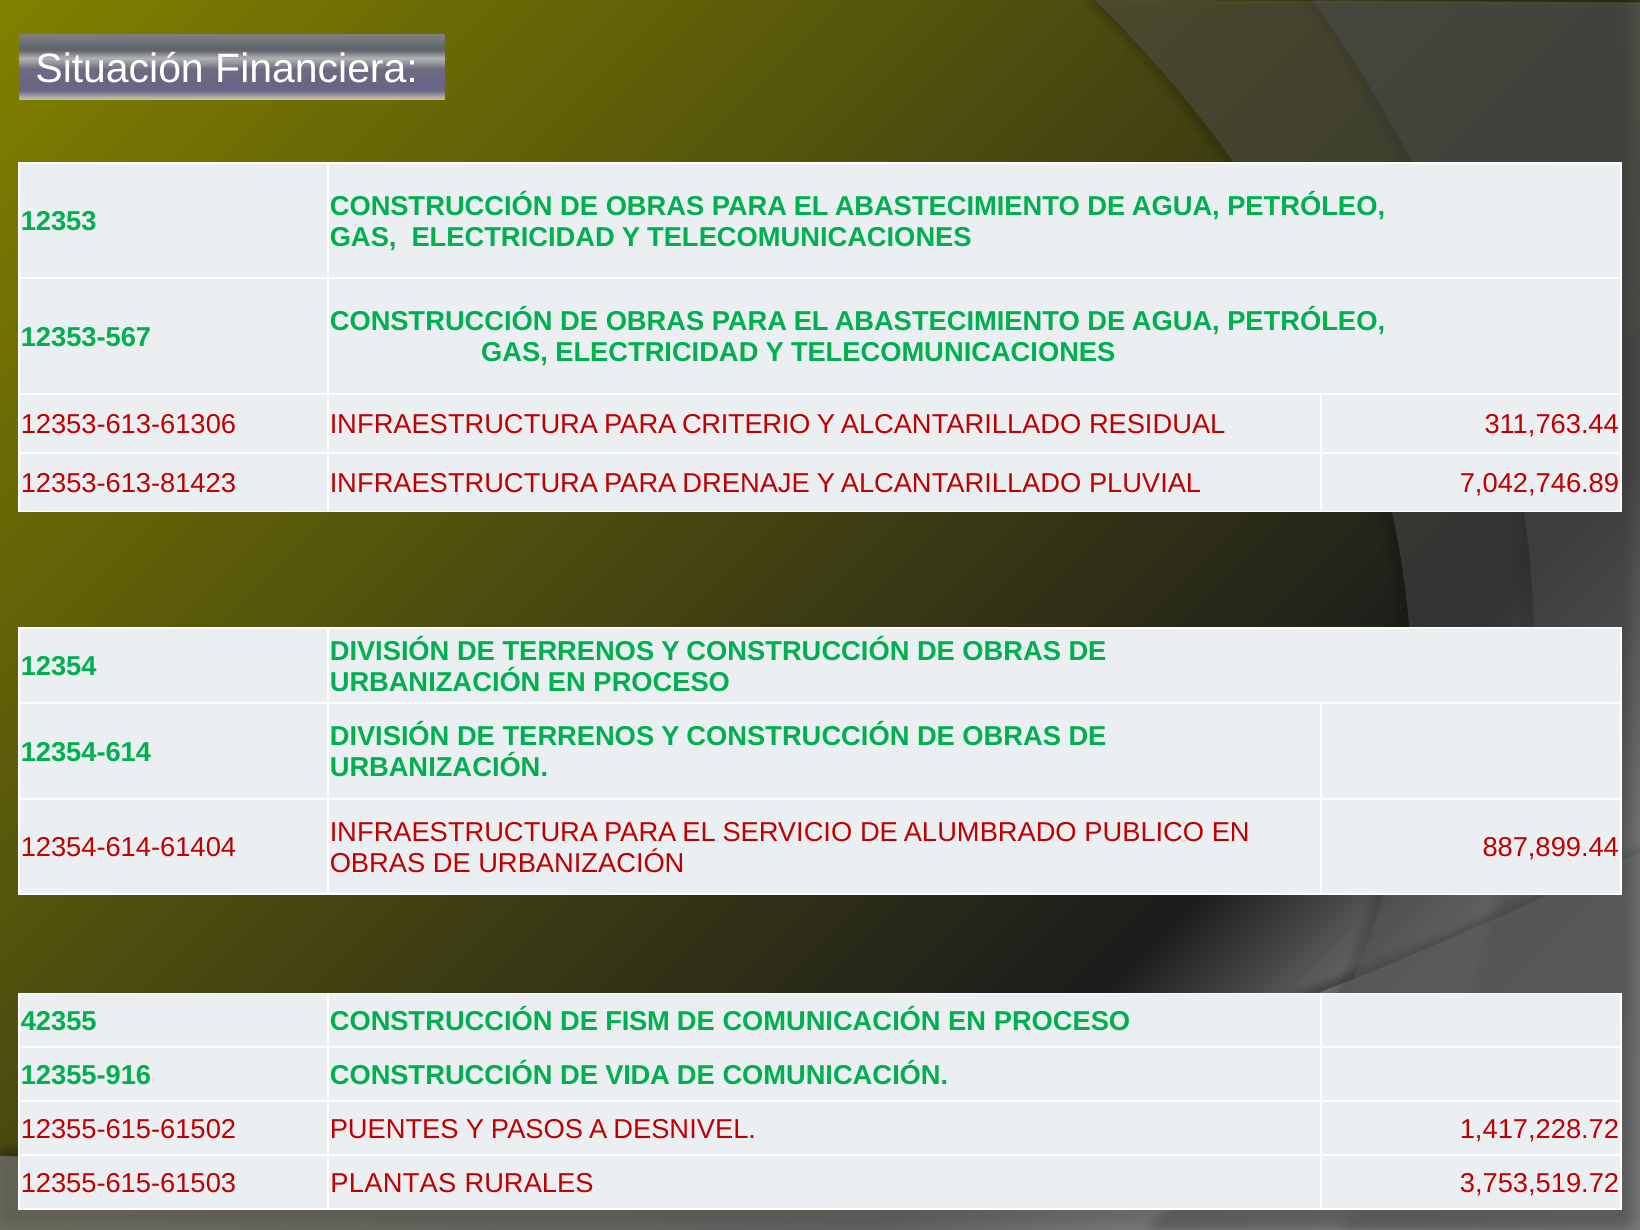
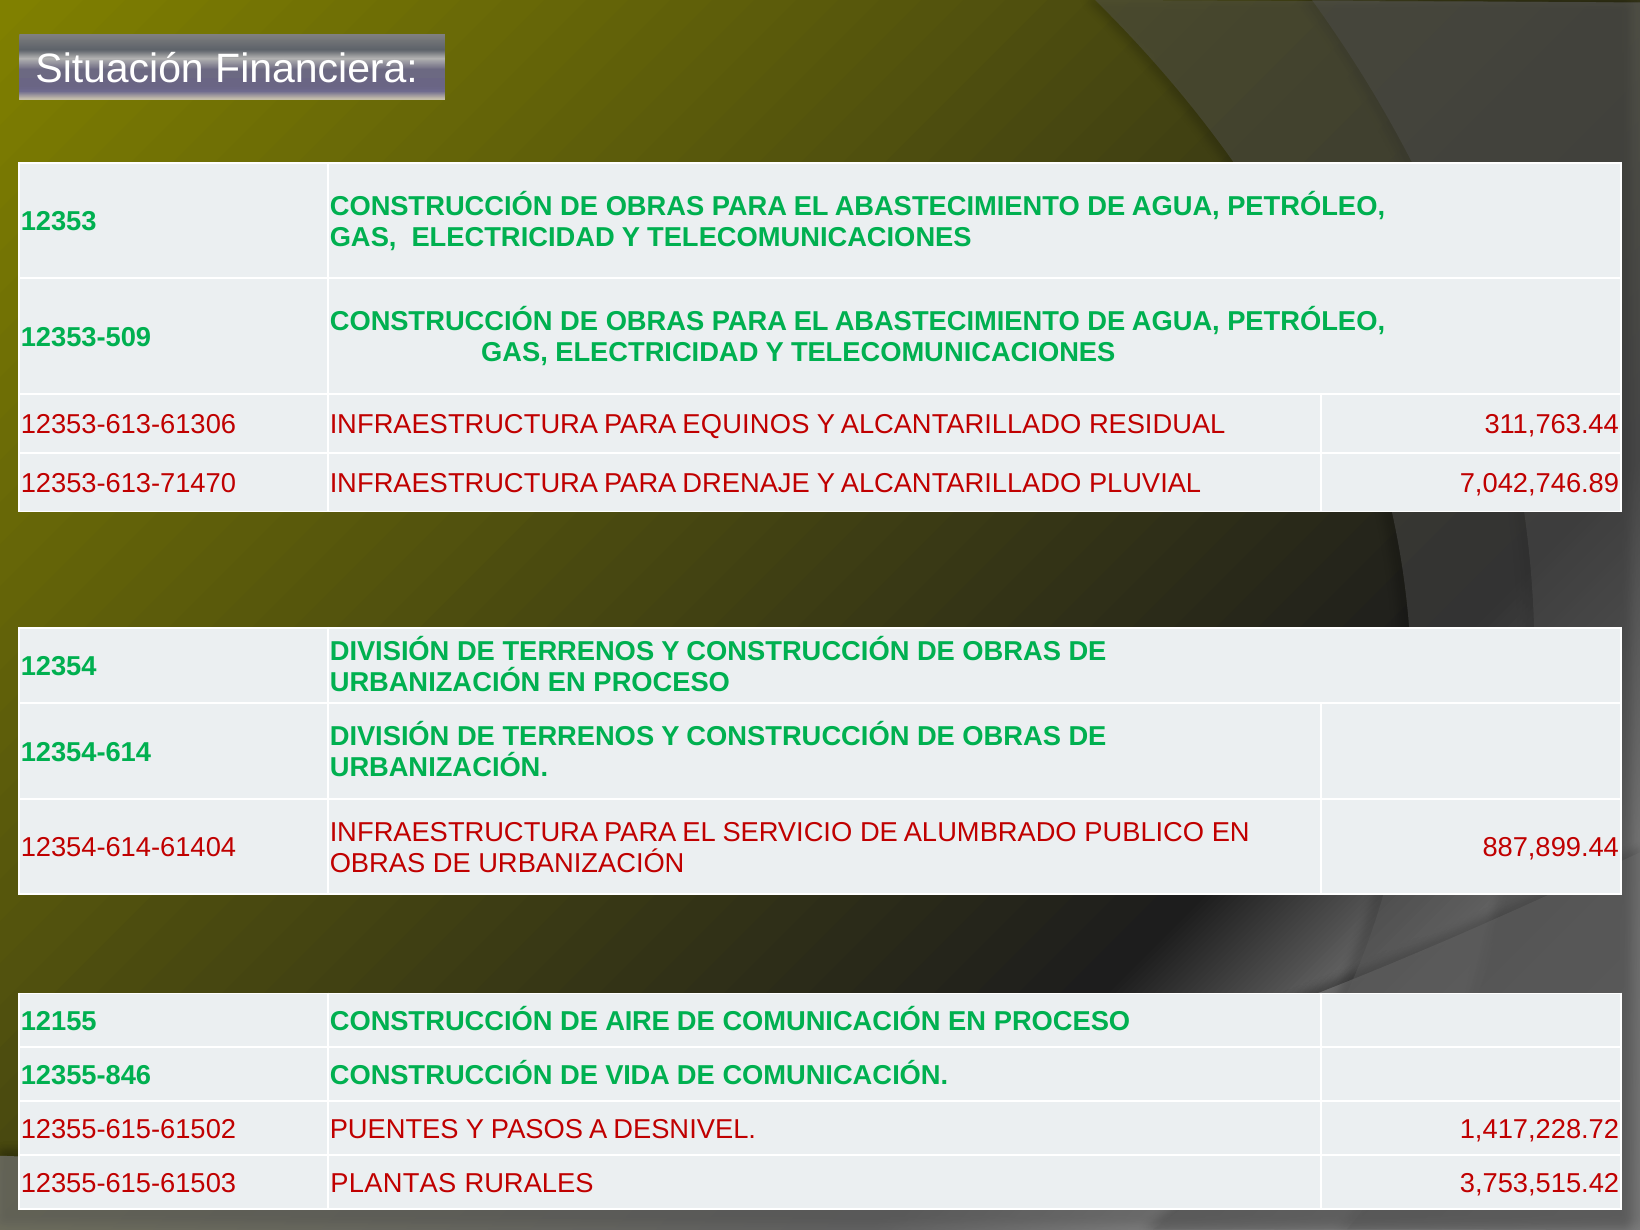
12353-567: 12353-567 -> 12353-509 (86, 337)
CRITERIO: CRITERIO -> EQUINOS (746, 424)
12353-613-81423: 12353-613-81423 -> 12353-613-71470 (128, 483)
42355: 42355 -> 12155 (59, 1022)
FISM: FISM -> AIRE (638, 1022)
12355-916: 12355-916 -> 12355-846 (86, 1076)
3,753,519.72: 3,753,519.72 -> 3,753,515.42 (1540, 1183)
